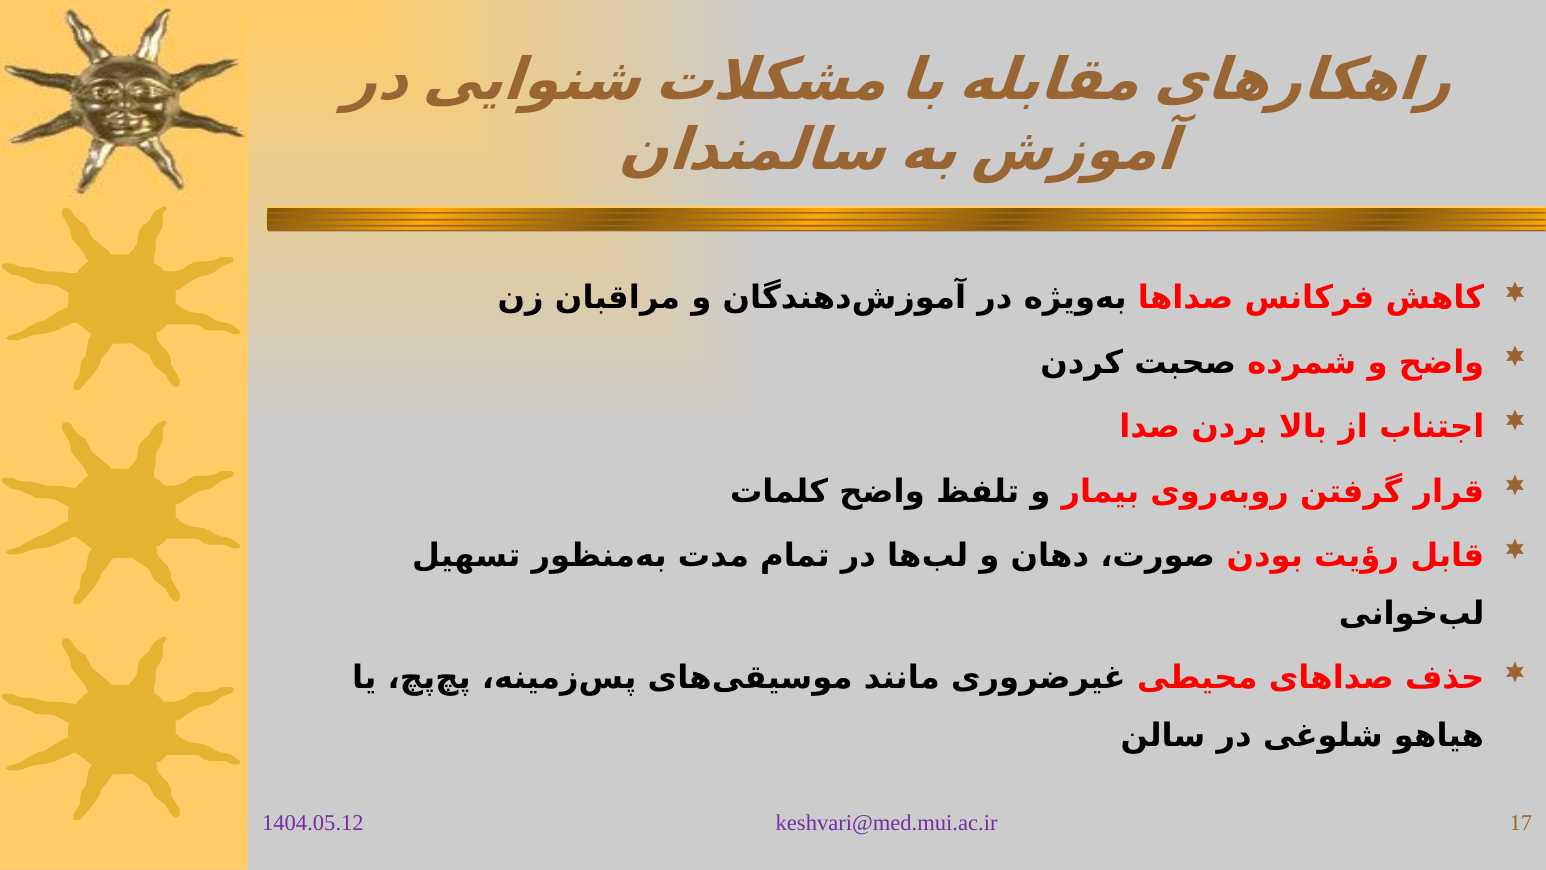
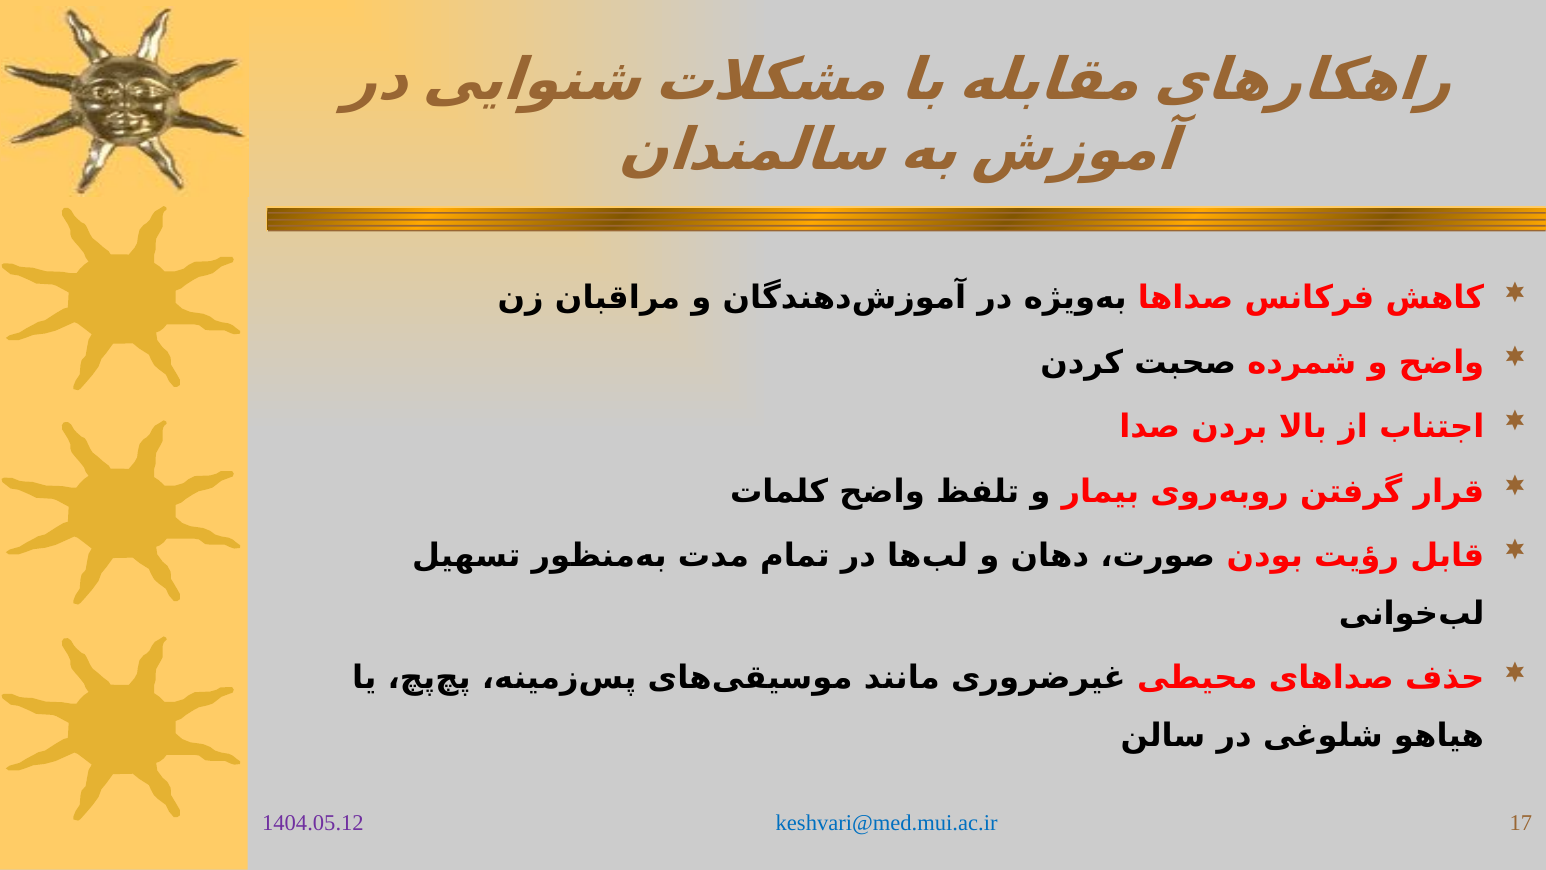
keshvari@med.mui.ac.ir colour: purple -> blue (887, 823)
